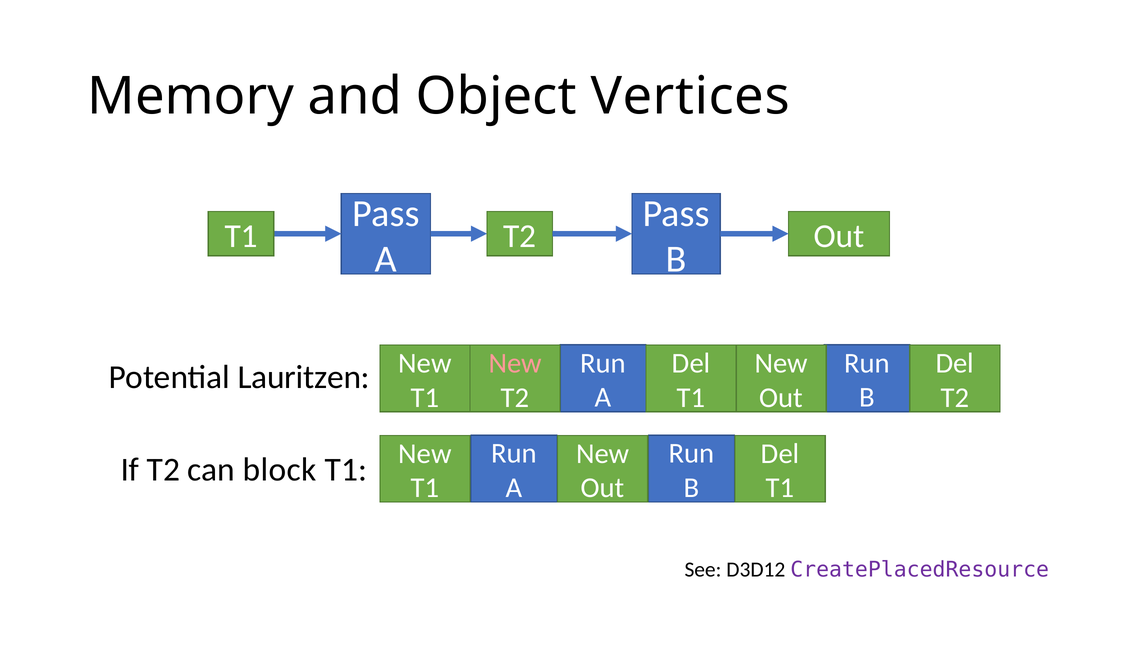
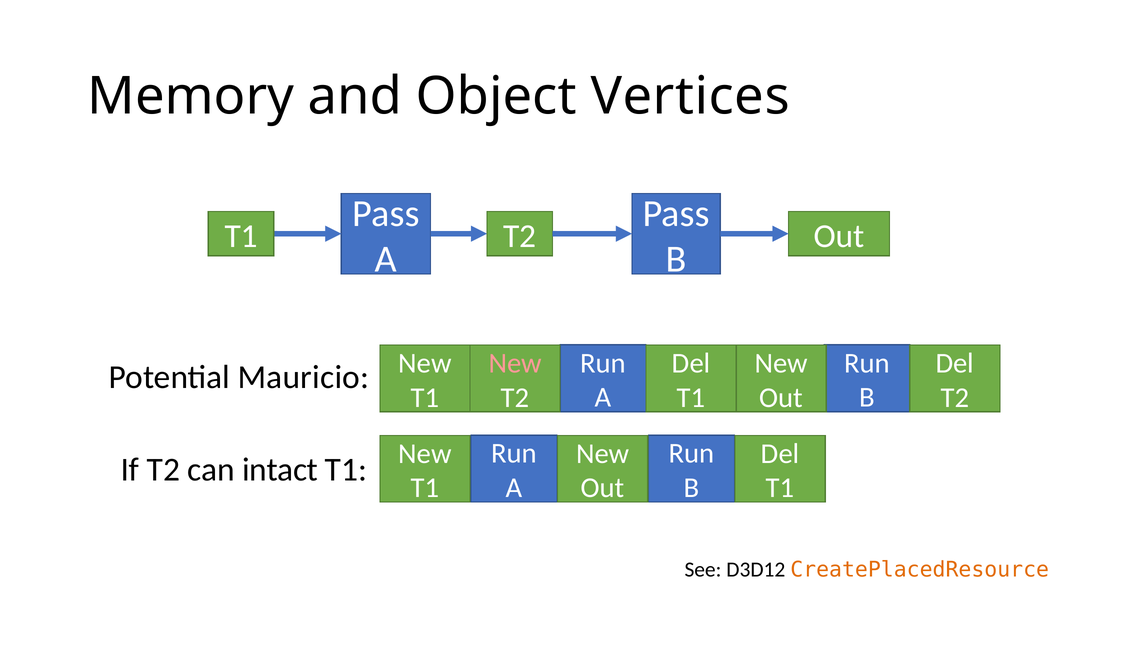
Lauritzen: Lauritzen -> Mauricio (303, 377)
block: block -> intact (280, 470)
CreatePlacedResource colour: purple -> orange (920, 570)
